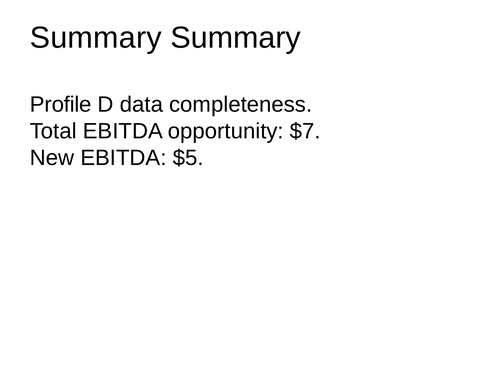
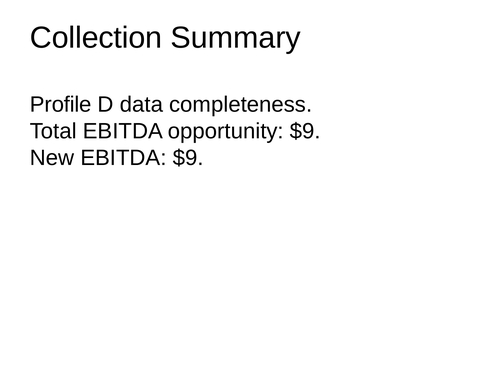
Summary: Summary -> Collection (96, 38)
opportunity $7: $7 -> $9 (305, 131)
EBITDA $5: $5 -> $9 (188, 158)
